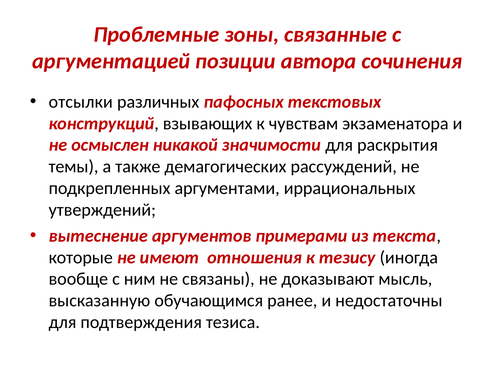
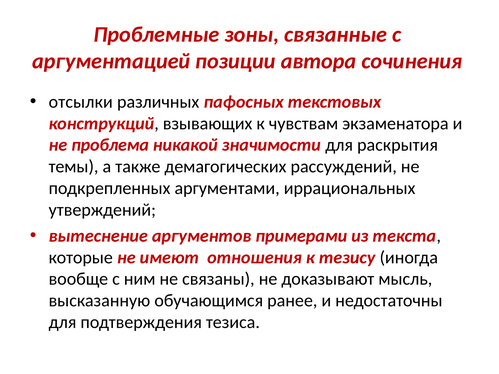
осмыслен: осмыслен -> проблема (110, 145)
